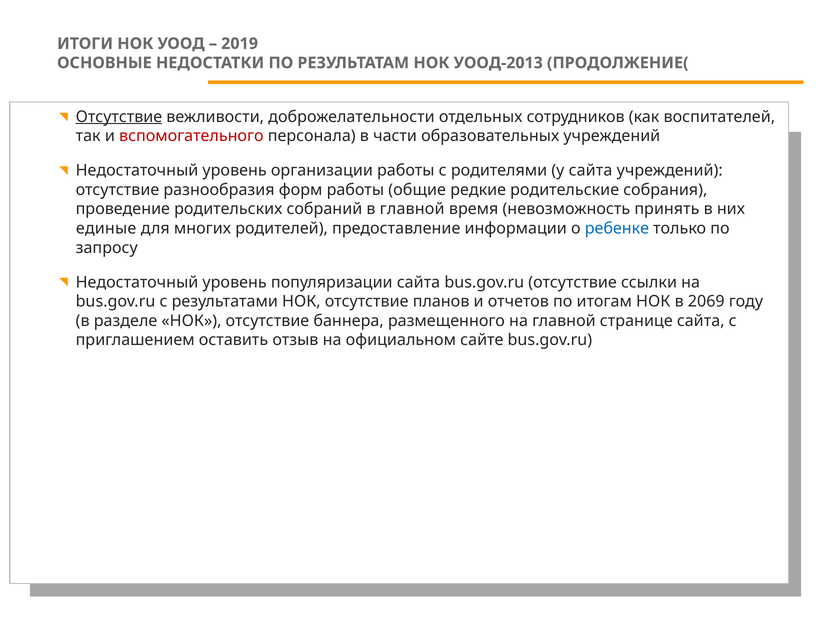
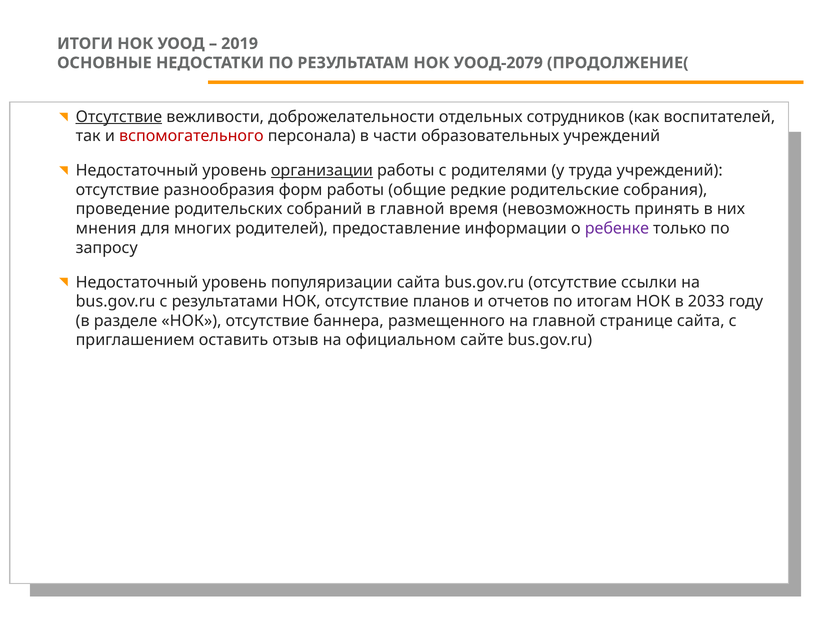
УООД-2013: УООД-2013 -> УООД-2079 (498, 63)
организации underline: none -> present (322, 171)
у сайта: сайта -> труда (591, 171)
единые: единые -> мнения (106, 229)
ребенке colour: blue -> purple (617, 229)
2069: 2069 -> 2033 (706, 302)
